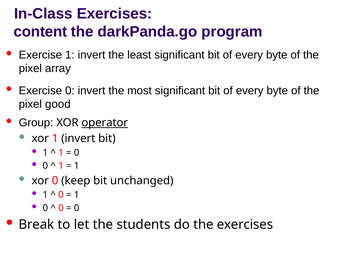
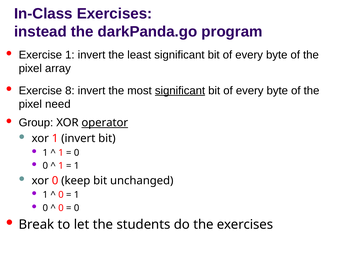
content: content -> instead (40, 32)
Exercise 0: 0 -> 8 (70, 91)
significant underline: none -> present (180, 91)
good: good -> need (58, 104)
